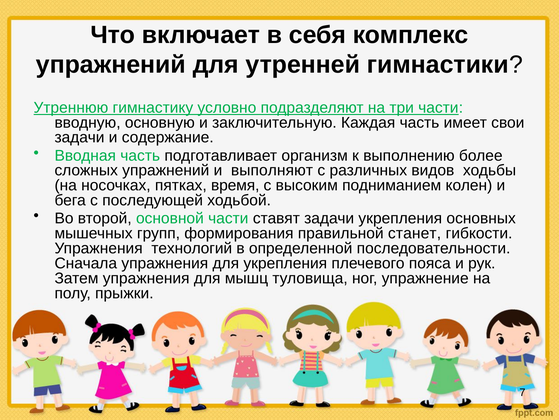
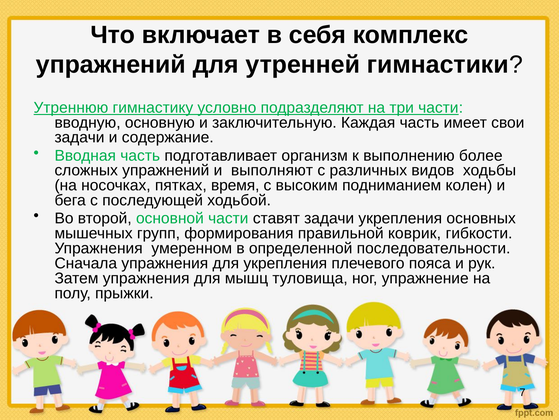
станет: станет -> коврик (415, 233)
технологий: технологий -> умеренном (192, 248)
